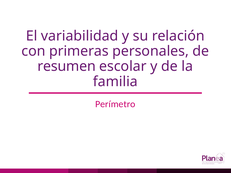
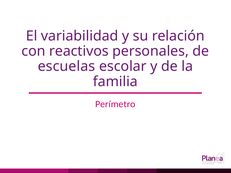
primeras: primeras -> reactivos (79, 51)
resumen: resumen -> escuelas (66, 66)
